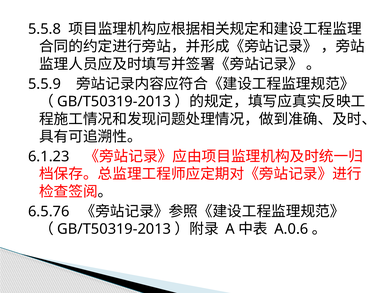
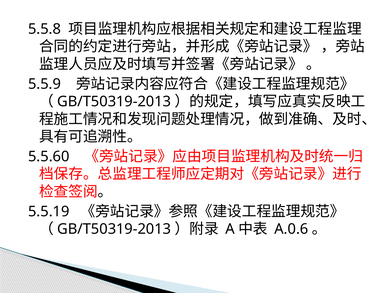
6.1.23: 6.1.23 -> 5.5.60 (49, 157)
6.5.76: 6.5.76 -> 5.5.19 (49, 212)
